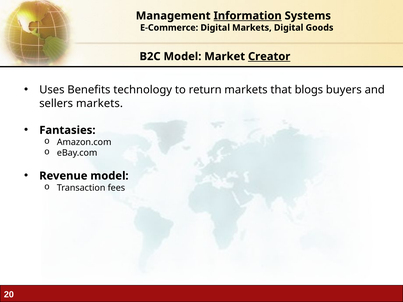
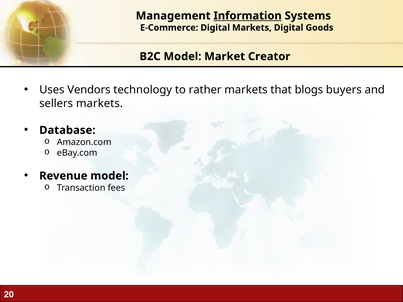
Creator underline: present -> none (269, 56)
Benefits: Benefits -> Vendors (89, 90)
return: return -> rather (205, 90)
Fantasies: Fantasies -> Database (67, 130)
